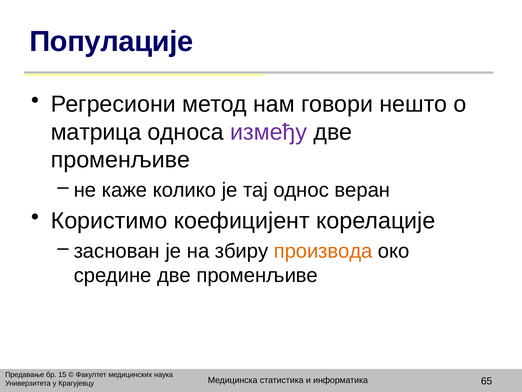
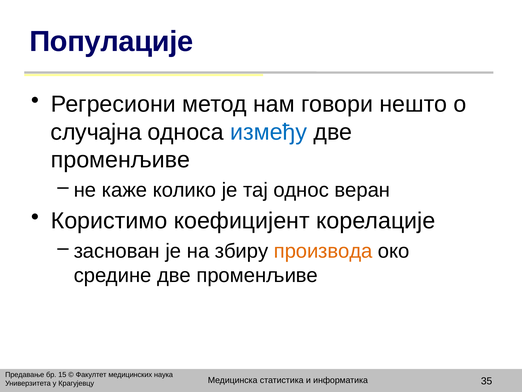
матрица: матрица -> случајна (96, 132)
између colour: purple -> blue (269, 132)
65: 65 -> 35 (487, 381)
